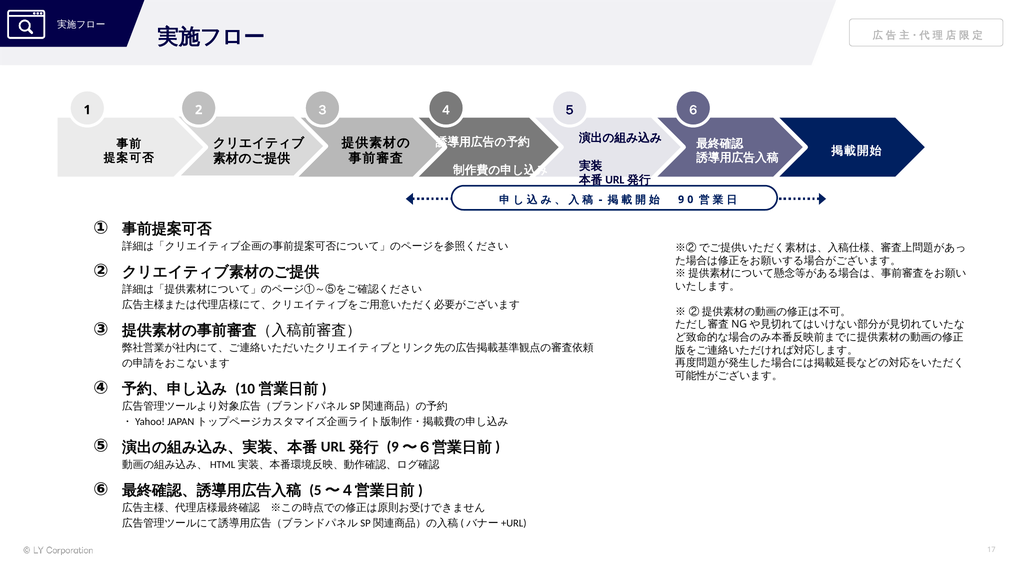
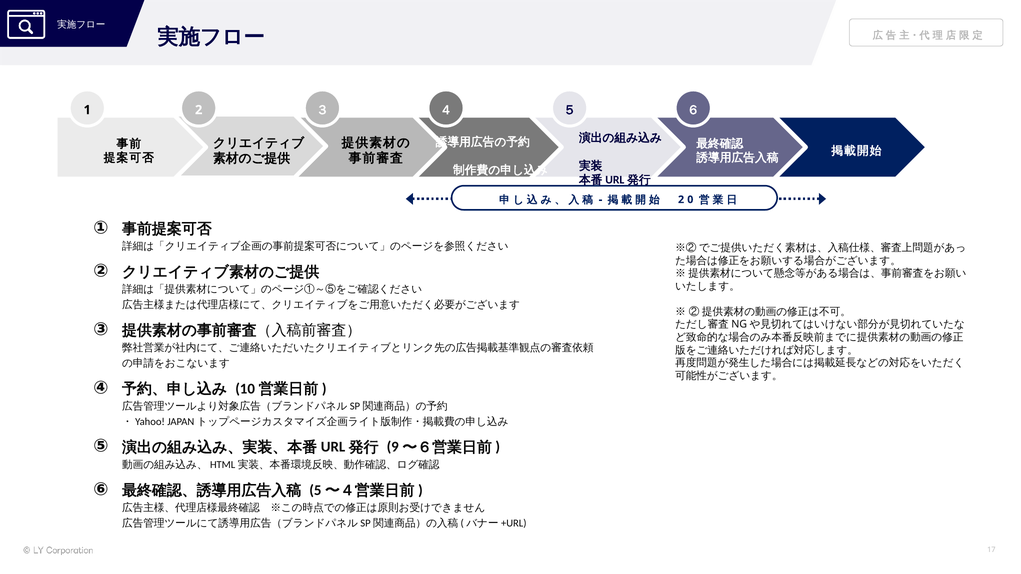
9: 9 -> 2 (681, 200)
